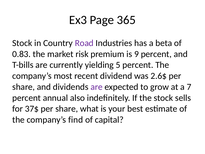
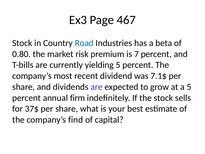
365: 365 -> 467 (126, 20)
Road colour: purple -> blue (84, 43)
0.83: 0.83 -> 0.80 (22, 54)
9: 9 -> 7 (136, 54)
2.6$: 2.6$ -> 7.1$ (159, 76)
a 7: 7 -> 5 (189, 87)
also: also -> firm (78, 98)
